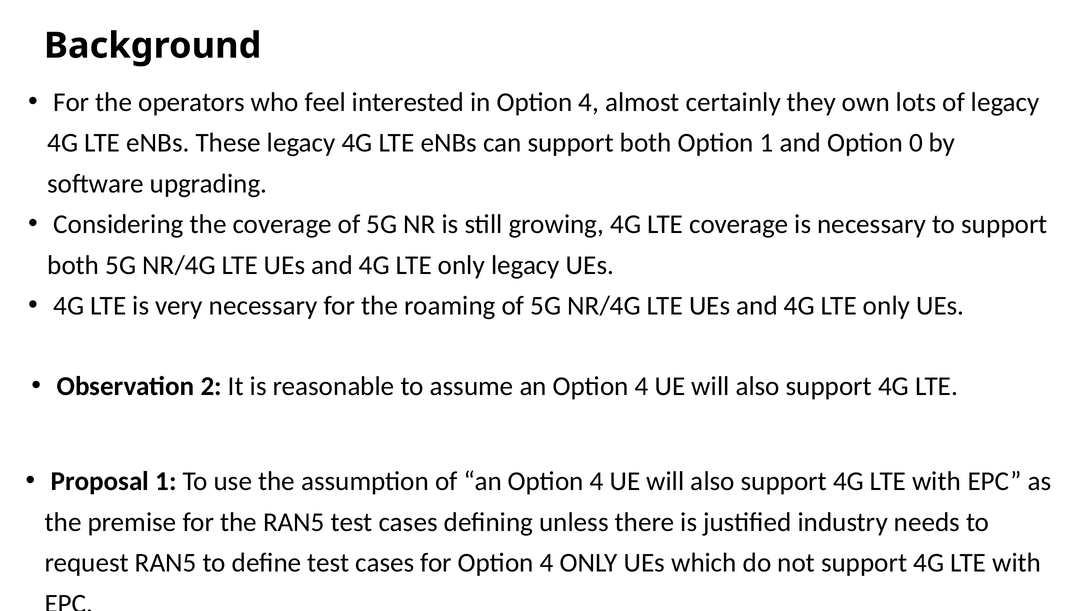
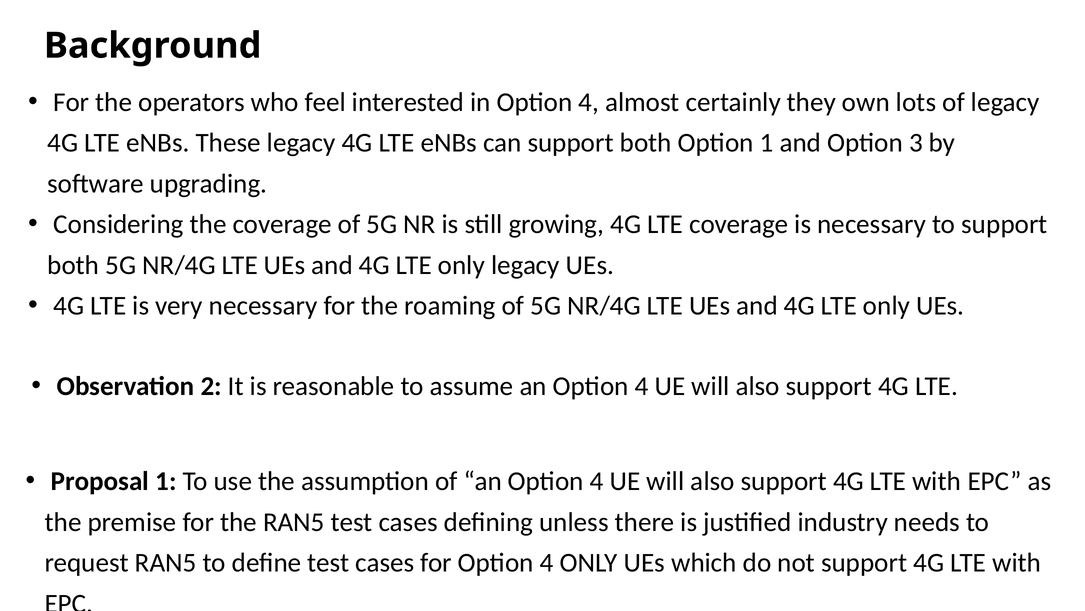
0: 0 -> 3 (916, 143)
